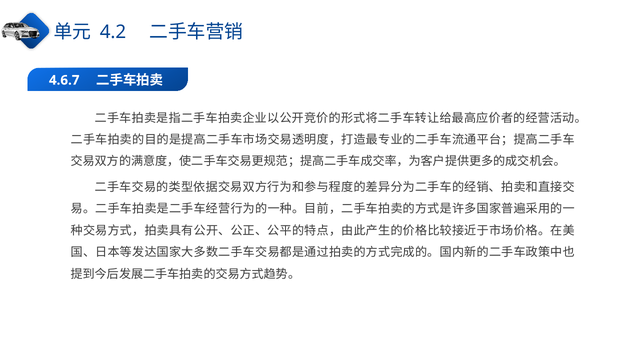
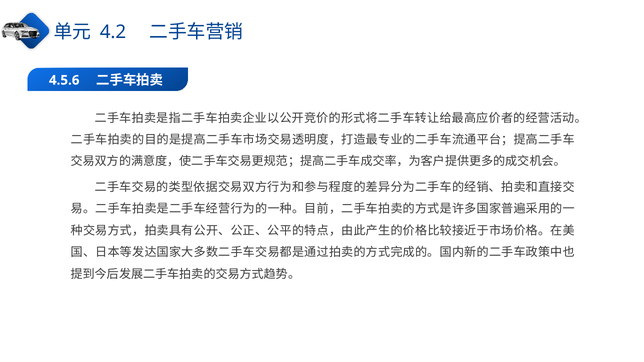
4.6.7: 4.6.7 -> 4.5.6 (64, 80)
